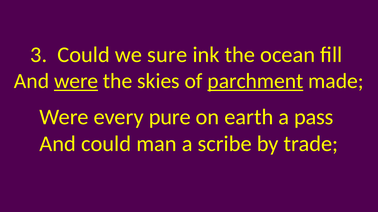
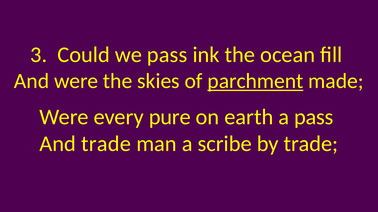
we sure: sure -> pass (167, 55)
were underline: present -> none (76, 81)
And could: could -> trade (106, 144)
